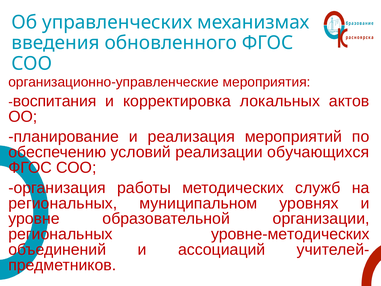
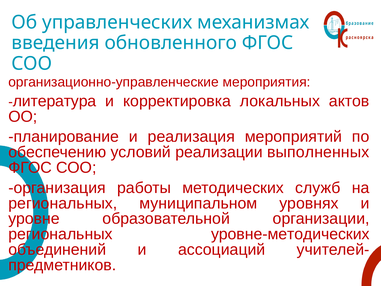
воспитания: воспитания -> литература (55, 101)
обучающихся: обучающихся -> выполненных (318, 152)
